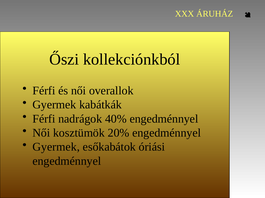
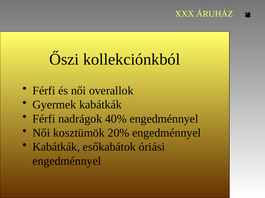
Gyermek: Gyermek -> Kabátkák (56, 147)
